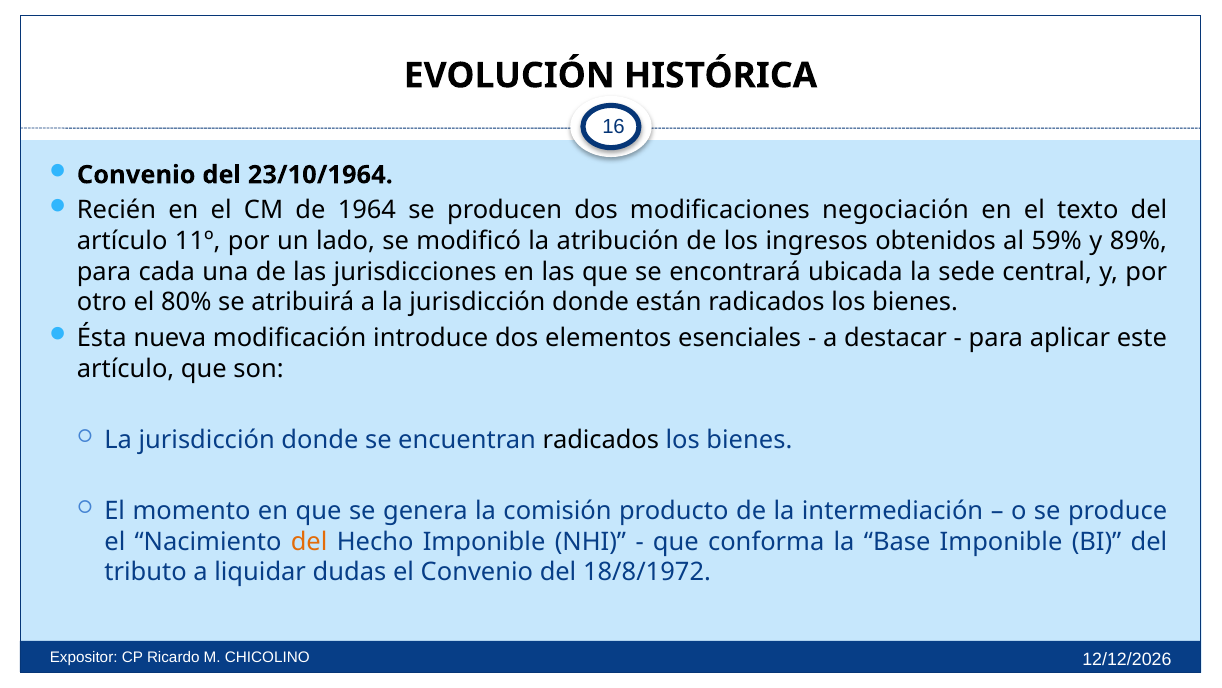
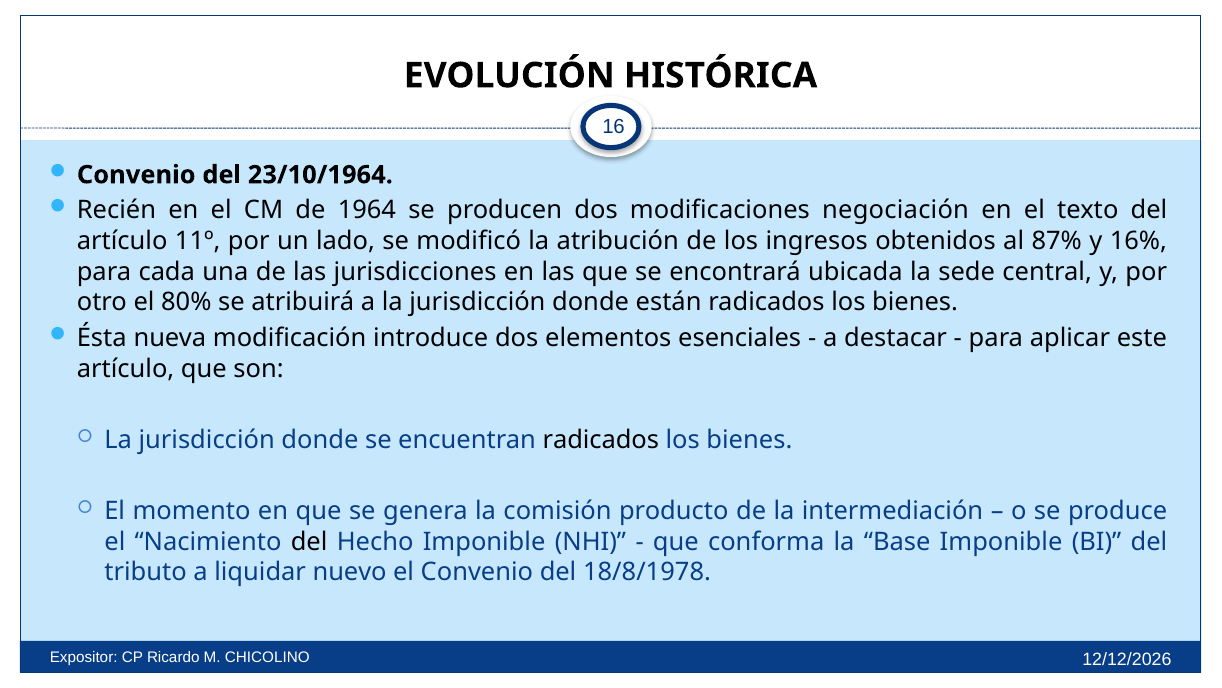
59%: 59% -> 87% (1057, 241)
89%: 89% -> 16% (1138, 241)
del colour: orange -> black (309, 541)
dudas: dudas -> nuevo (350, 572)
18/8/1972: 18/8/1972 -> 18/8/1978 (647, 572)
